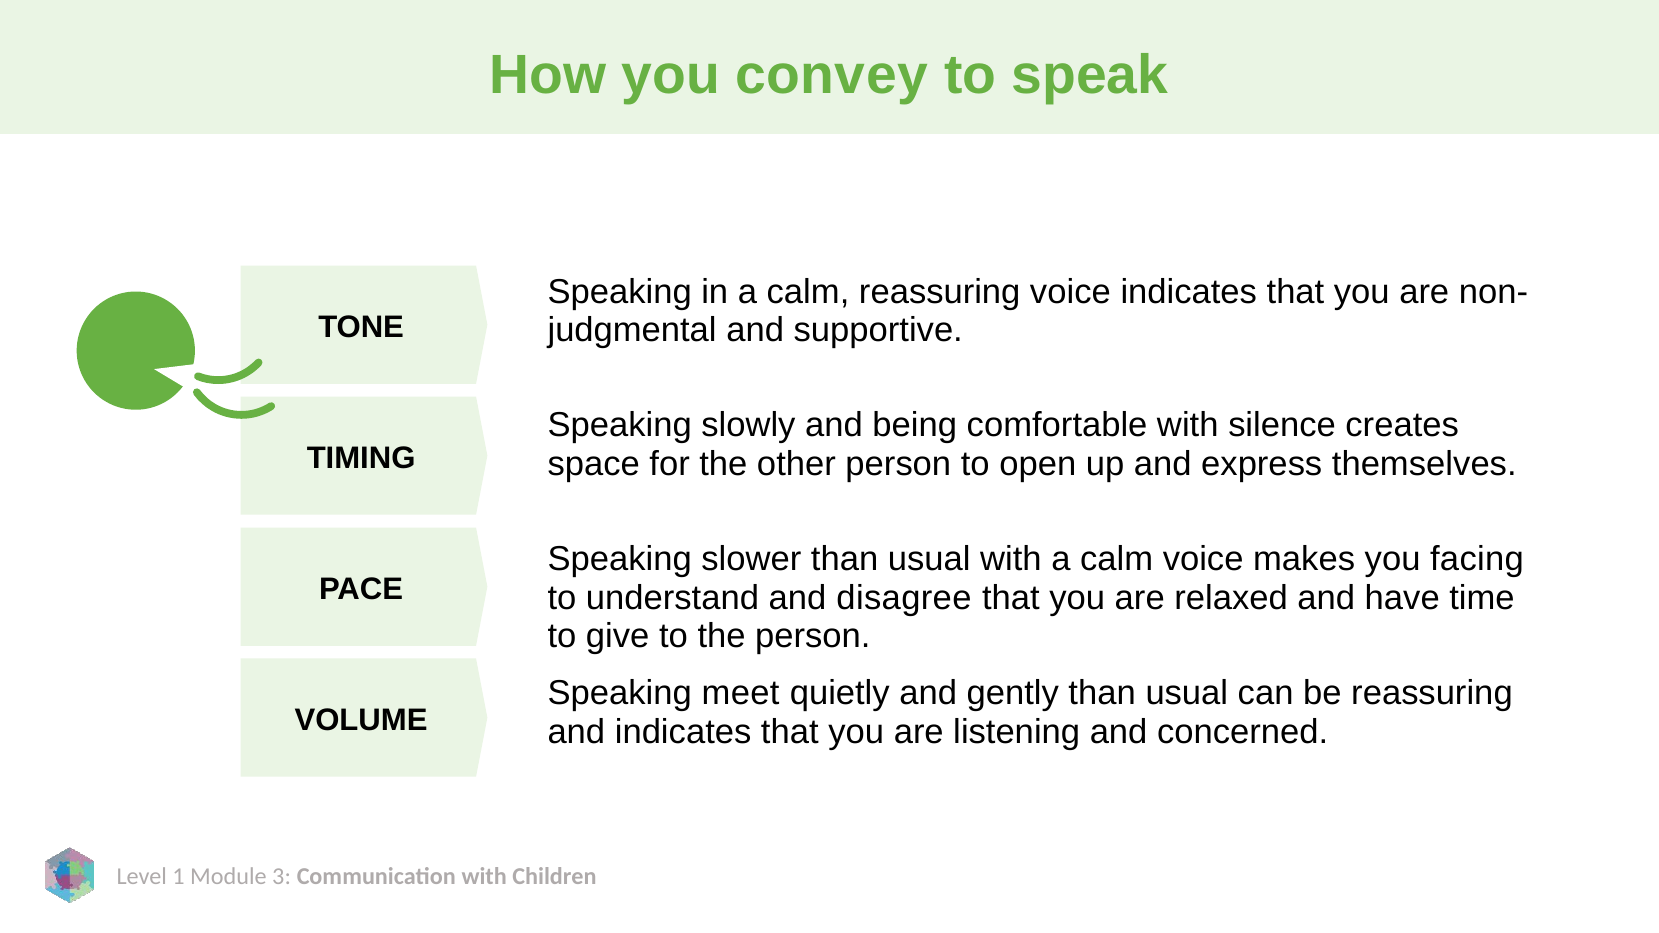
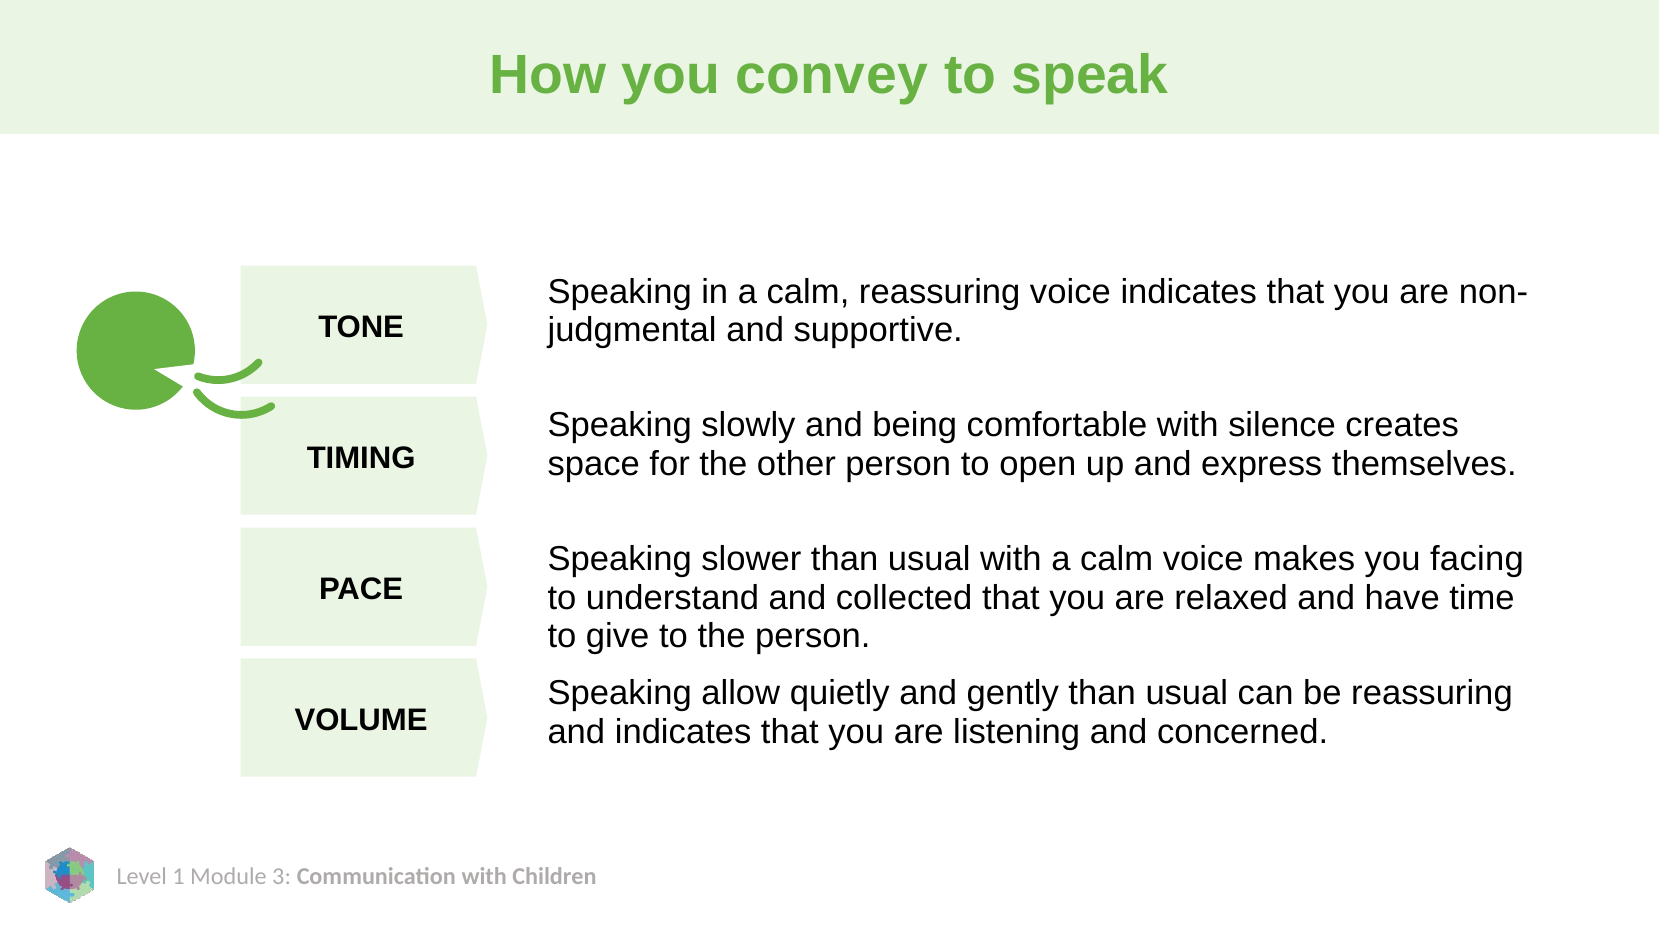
disagree: disagree -> collected (904, 598)
meet: meet -> allow (741, 693)
